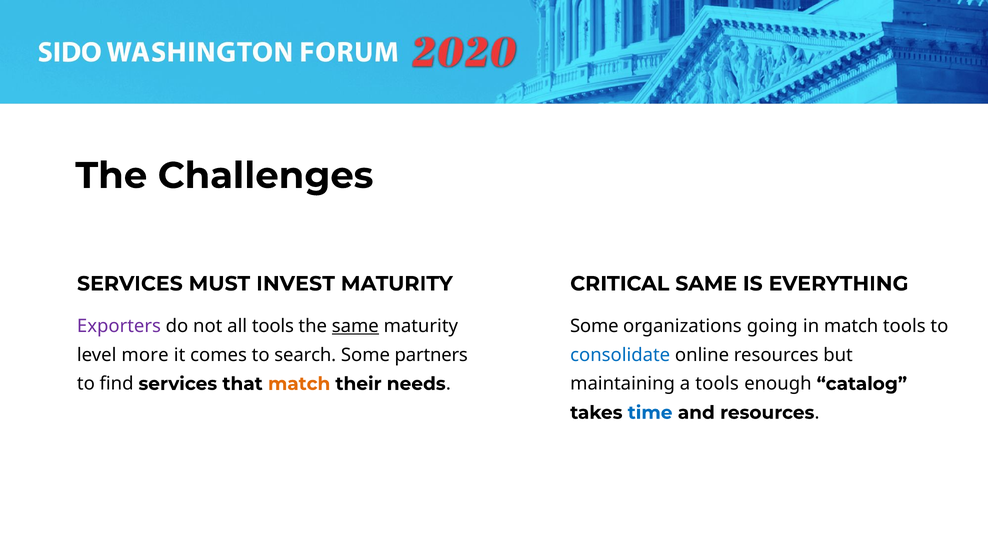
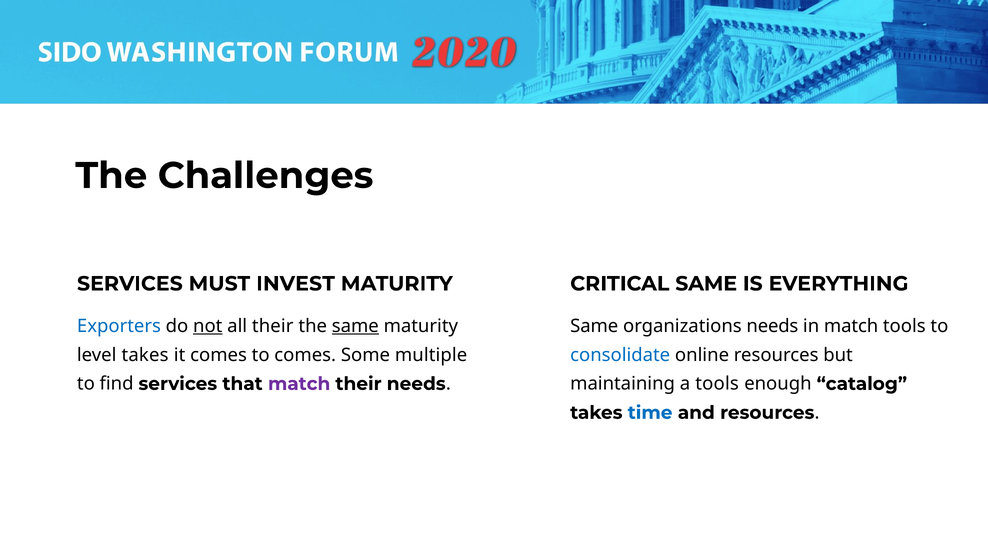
Exporters colour: purple -> blue (119, 326)
not underline: none -> present (208, 326)
all tools: tools -> their (273, 326)
Some: Some -> Same (594, 326)
organizations going: going -> needs (772, 326)
level more: more -> takes (145, 355)
to search: search -> comes (305, 355)
partners: partners -> multiple (431, 355)
match colour: orange -> purple (299, 384)
